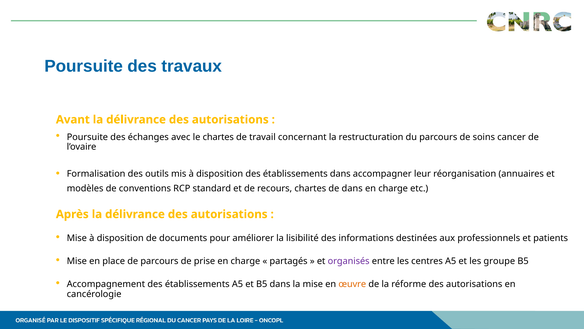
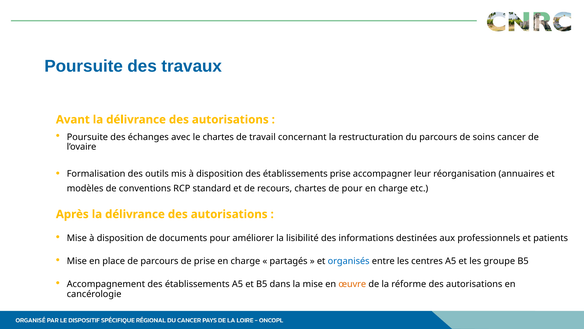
établissements dans: dans -> prise (340, 173)
de dans: dans -> pour (352, 188)
organisés colour: purple -> blue (349, 261)
